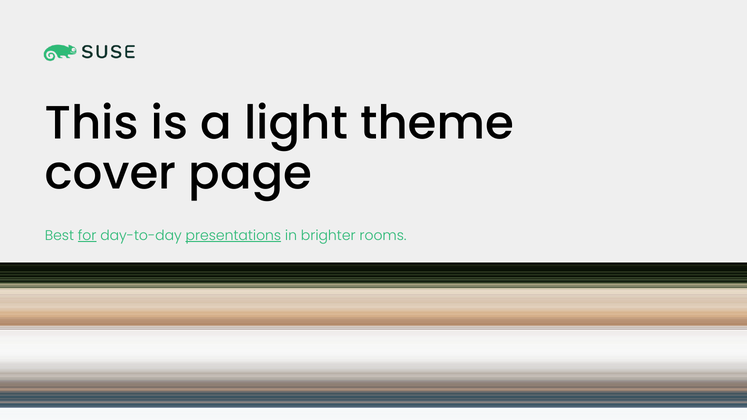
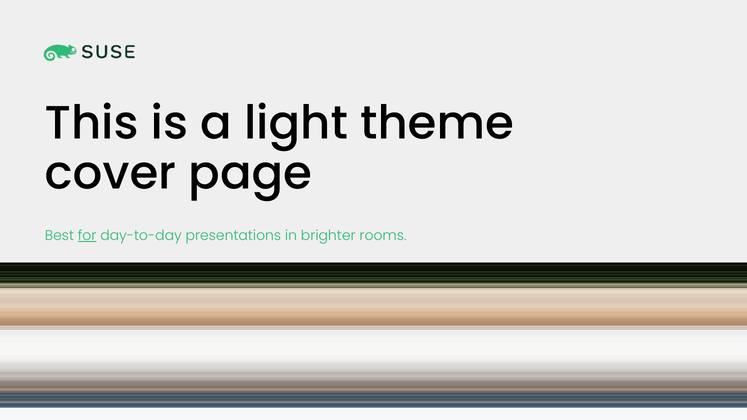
presentations underline: present -> none (233, 236)
